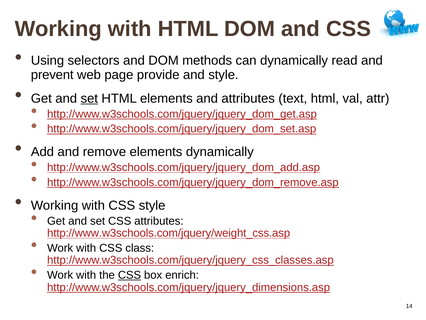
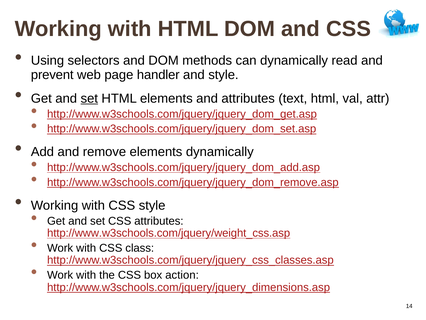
provide: provide -> handler (158, 75)
CSS underline: present -> none (129, 275)
enrich: enrich -> action (182, 275)
